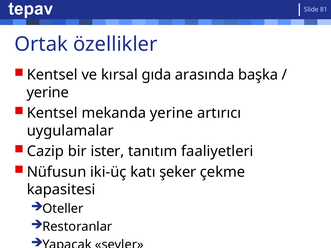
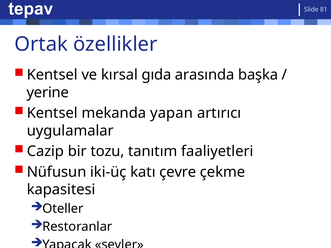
mekanda yerine: yerine -> yapan (172, 113)
ister: ister -> tozu (107, 151)
şeker: şeker -> çevre (178, 172)
